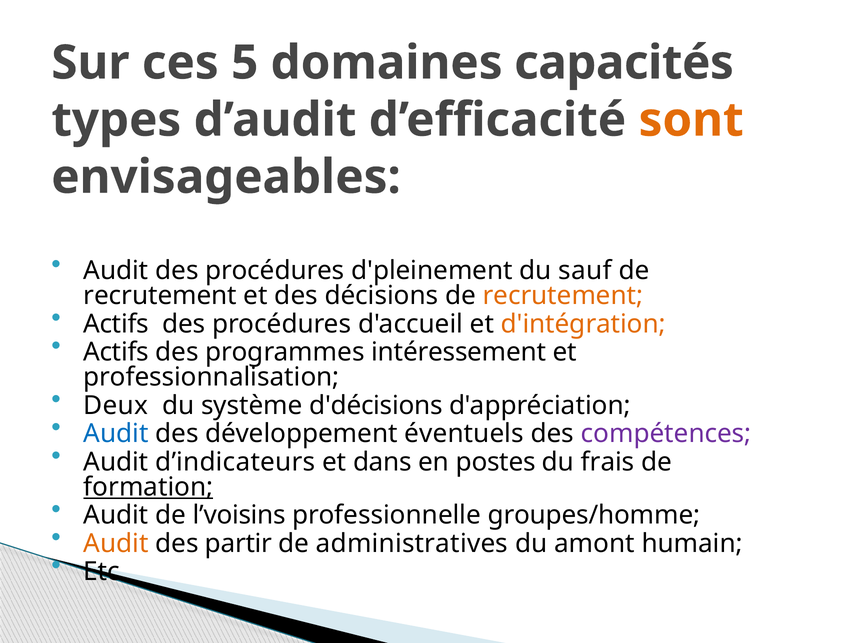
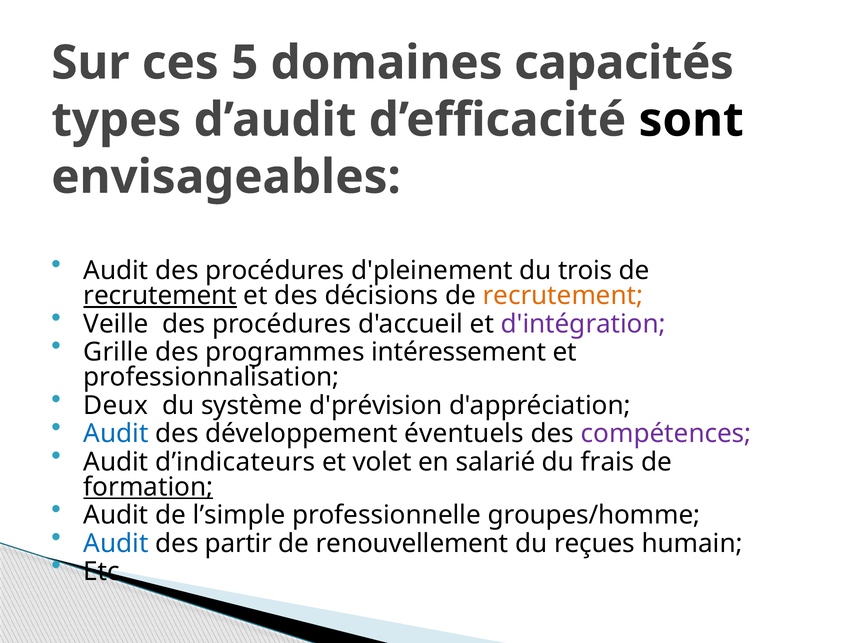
sont colour: orange -> black (691, 120)
sauf: sauf -> trois (585, 270)
recrutement underline: none -> present (160, 296)
Actifs: Actifs -> Veille (116, 324)
d'intégration colour: orange -> purple (583, 324)
Actifs: Actifs -> Grille (116, 352)
d'décisions: d'décisions -> d'prévision (376, 405)
dans: dans -> volet (382, 462)
postes: postes -> salarié (496, 462)
l’voisins: l’voisins -> l’simple (239, 515)
Audit colour: orange -> blue (116, 543)
administratives: administratives -> renouvellement (412, 543)
amont: amont -> reçues (594, 543)
